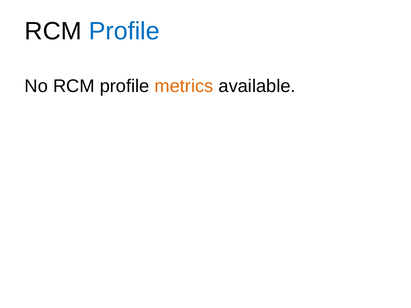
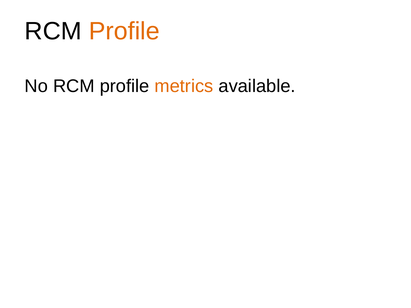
Profile colour: blue -> orange (124, 31)
